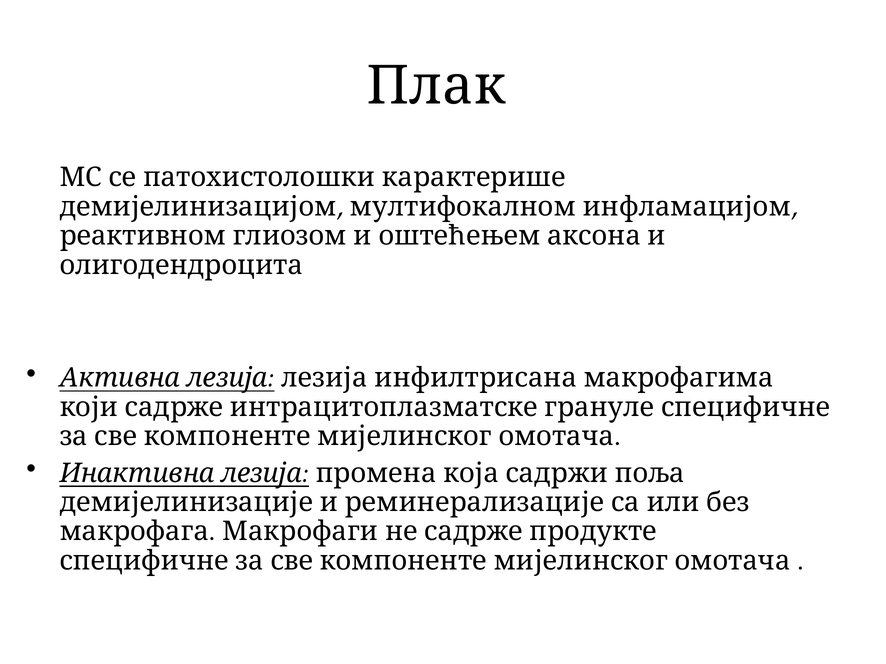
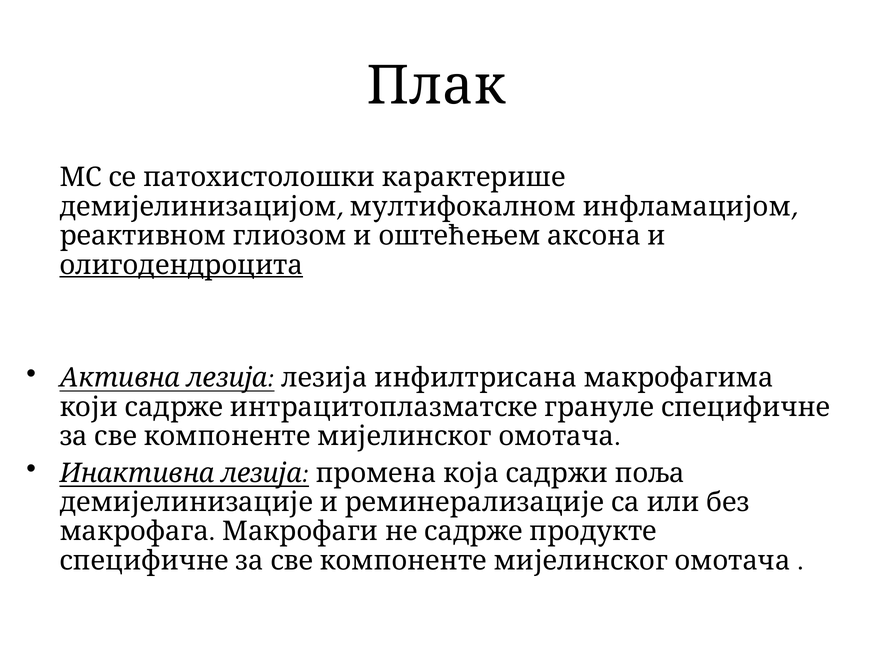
олигодендроцита underline: none -> present (181, 265)
